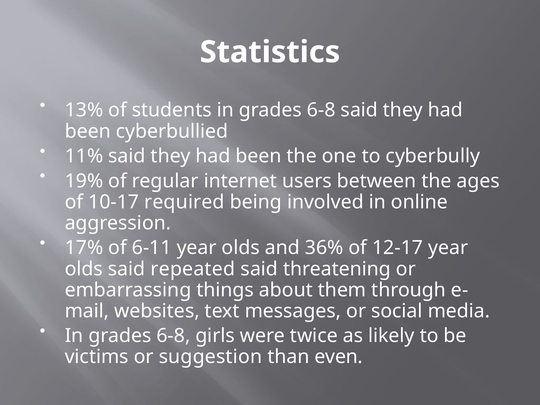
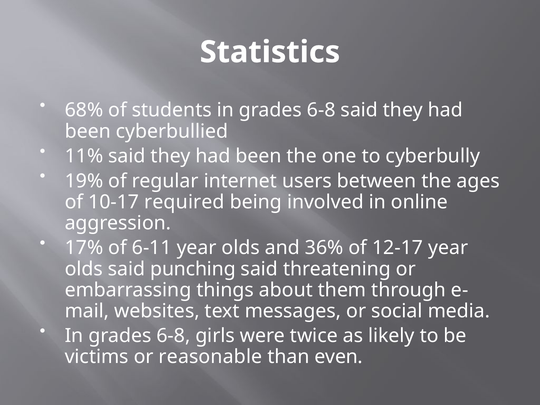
13%: 13% -> 68% (84, 110)
repeated: repeated -> punching (193, 269)
suggestion: suggestion -> reasonable (210, 357)
